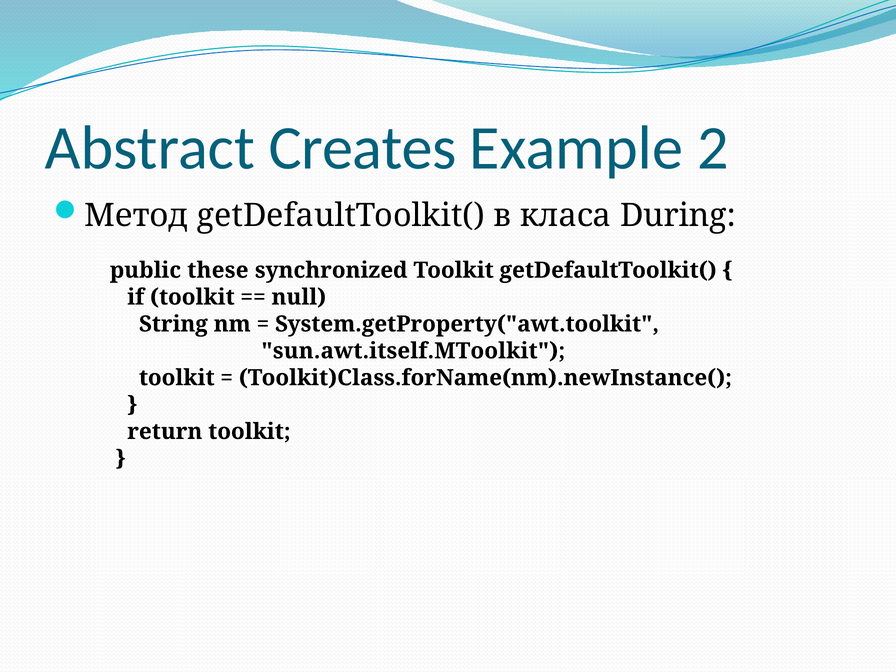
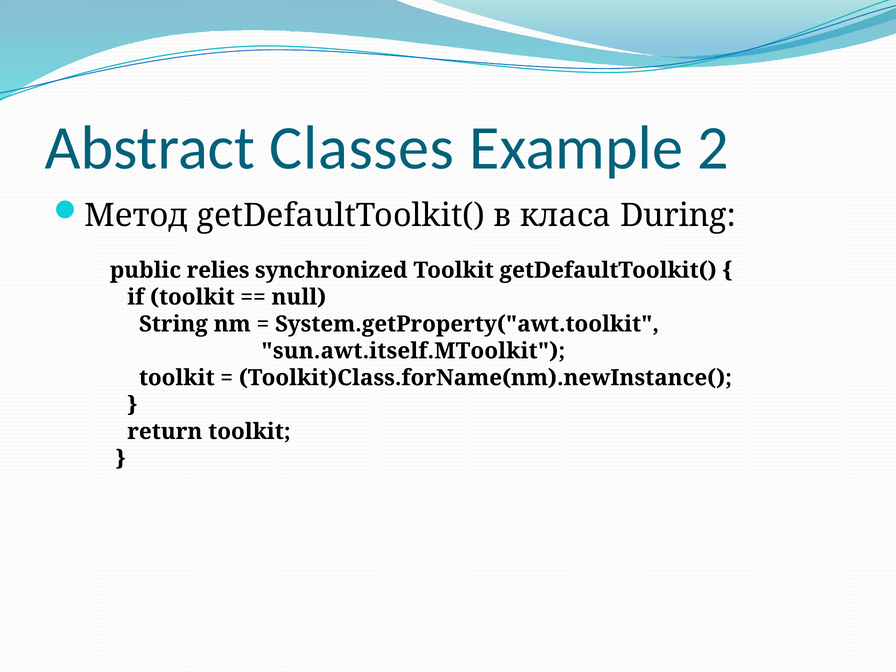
Creates: Creates -> Classes (362, 148)
these: these -> relies (218, 270)
